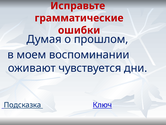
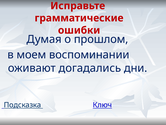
чувствуется: чувствуется -> догадались (90, 68)
